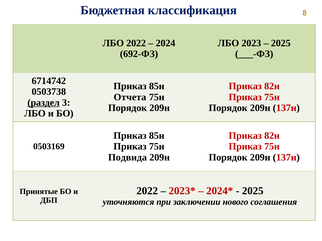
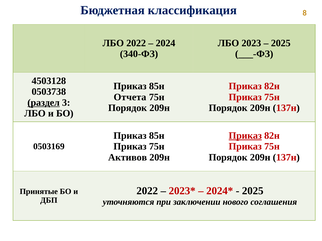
692-ФЗ: 692-ФЗ -> 340-ФЗ (139, 54)
6714742: 6714742 -> 4503128 (49, 81)
Приказ underline: none -> present (245, 136)
Подвида: Подвида -> Активов (128, 158)
